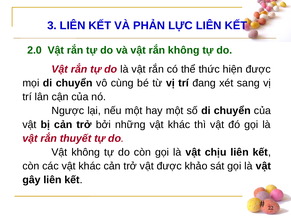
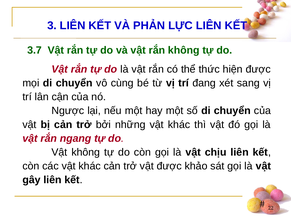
2.0: 2.0 -> 3.7 (35, 50)
thuyết: thuyết -> ngang (76, 139)
